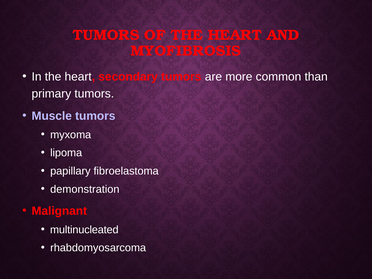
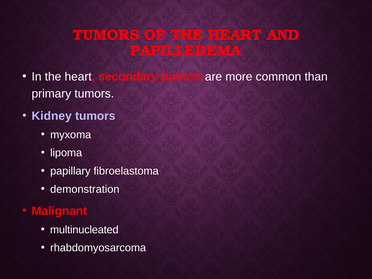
MYOFIBROSIS: MYOFIBROSIS -> PAPILLEDEMA (186, 51)
Muscle: Muscle -> Kidney (52, 116)
